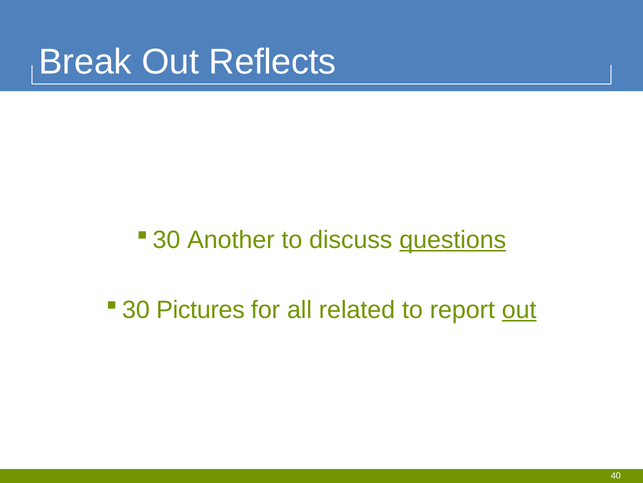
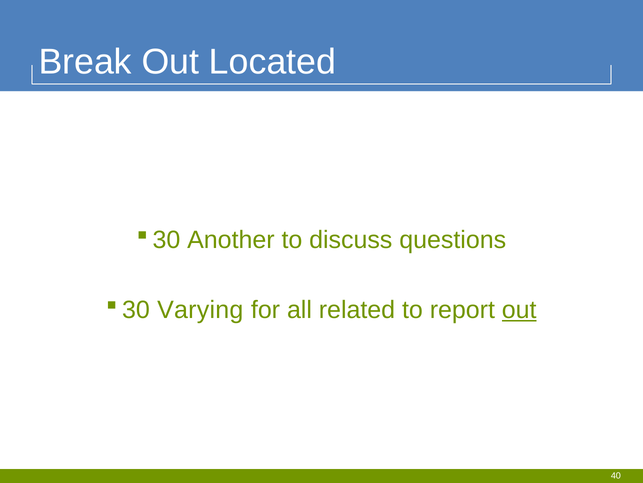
Reflects: Reflects -> Located (272, 62)
questions underline: present -> none (453, 240)
Pictures: Pictures -> Varying (200, 310)
